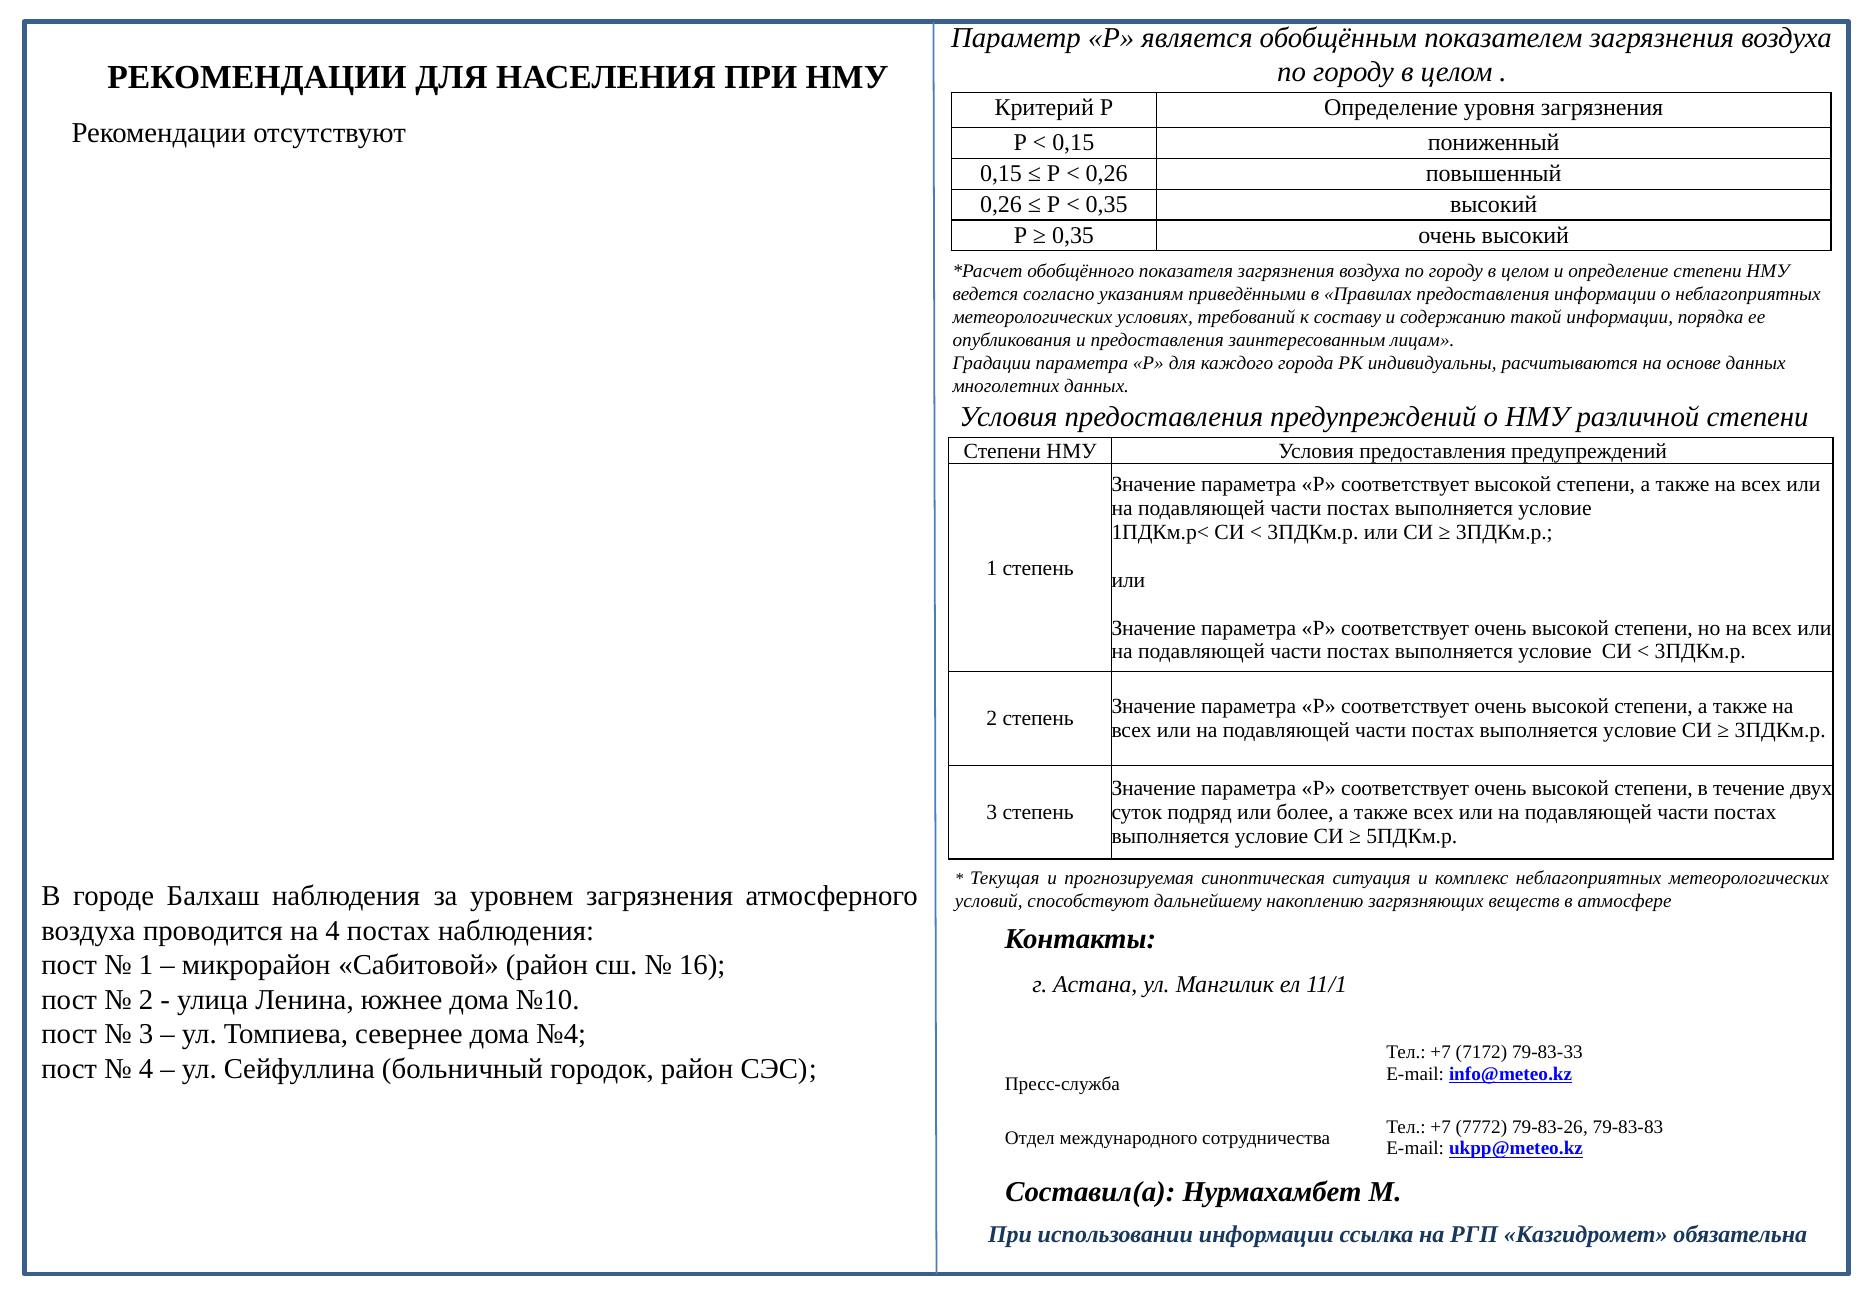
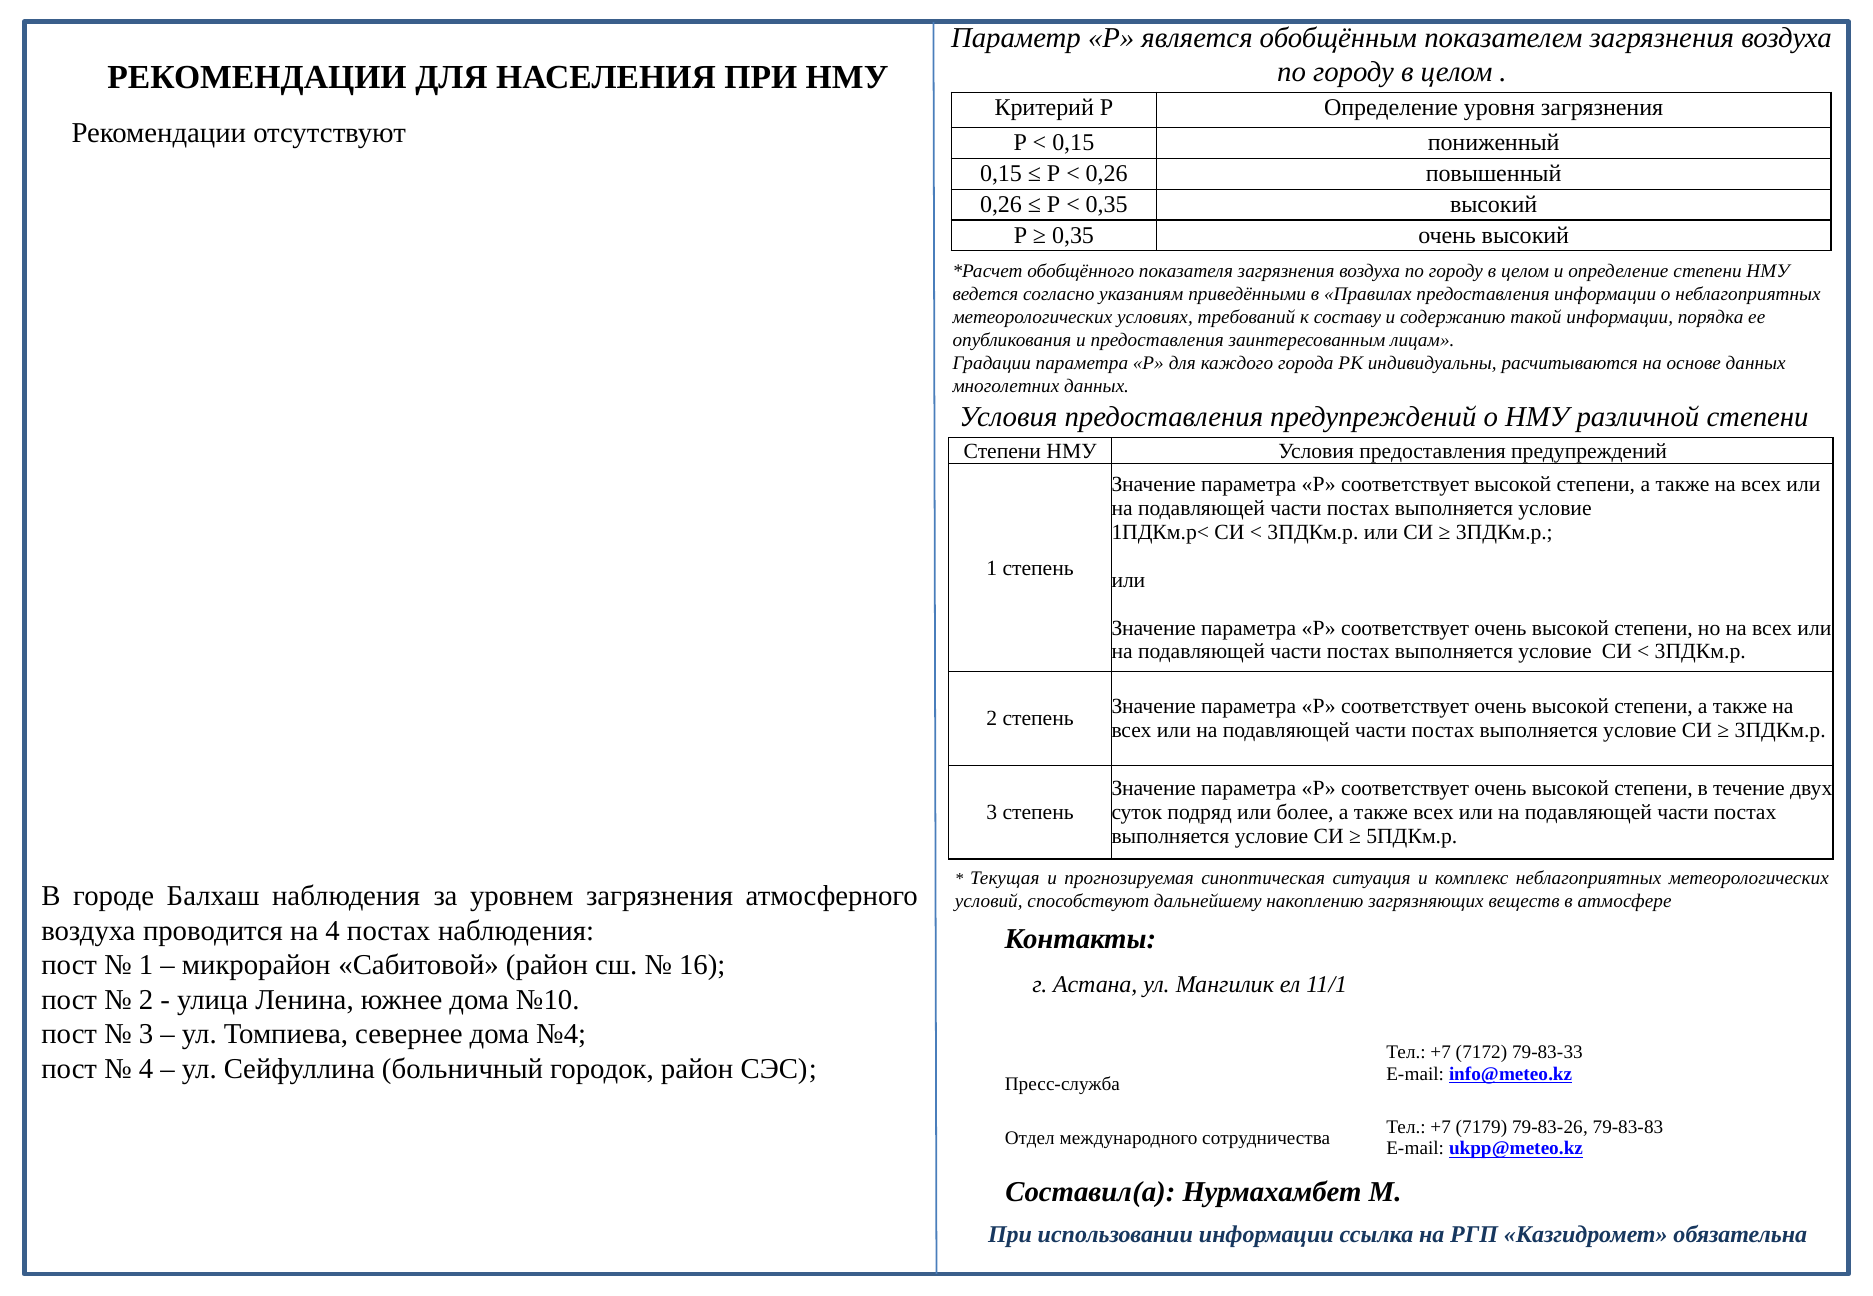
7772: 7772 -> 7179 (1481, 1128)
